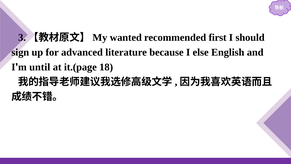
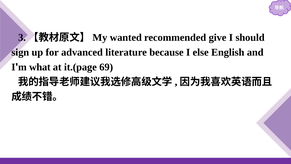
first: first -> give (218, 37)
until: until -> what (40, 67)
18: 18 -> 69 (106, 67)
